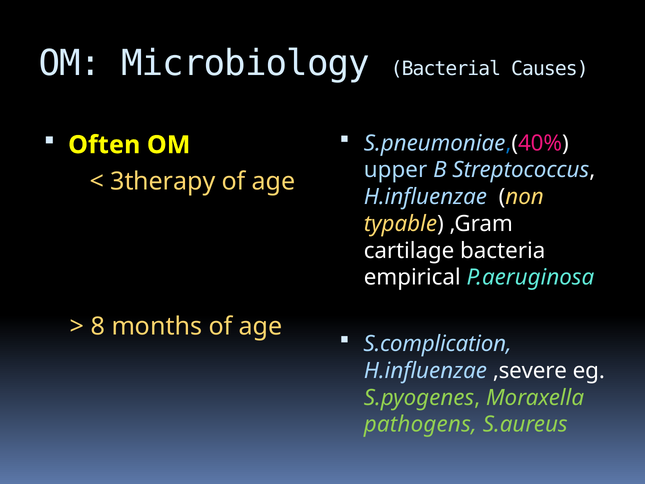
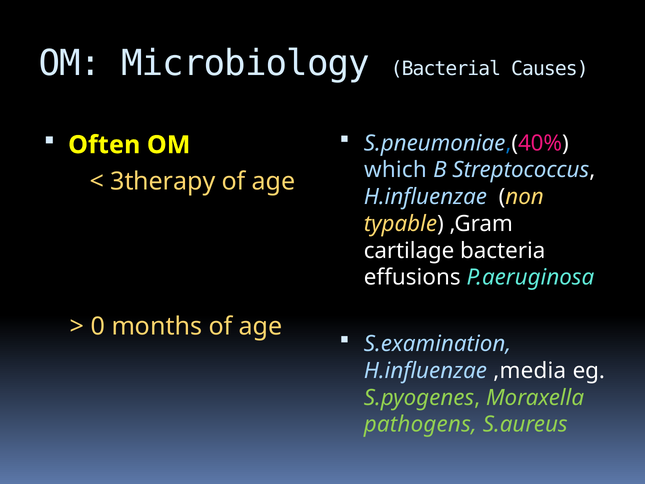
upper: upper -> which (395, 170)
empirical: empirical -> effusions (412, 277)
8: 8 -> 0 (98, 326)
S.complication: S.complication -> S.examination (437, 344)
,severe: ,severe -> ,media (530, 371)
